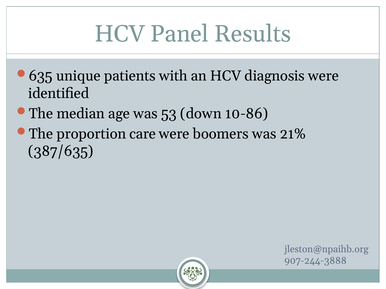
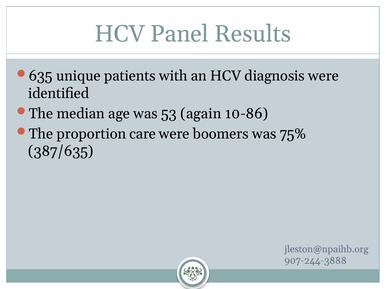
down: down -> again (201, 114)
21%: 21% -> 75% (293, 134)
